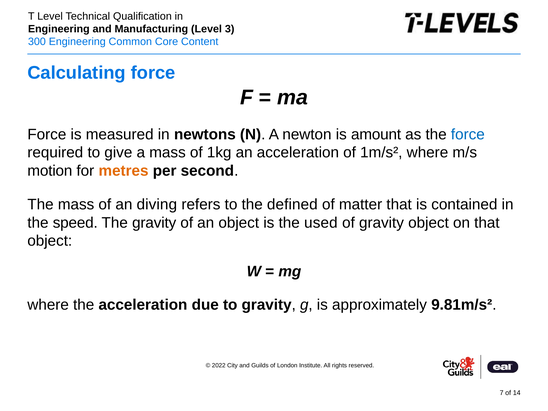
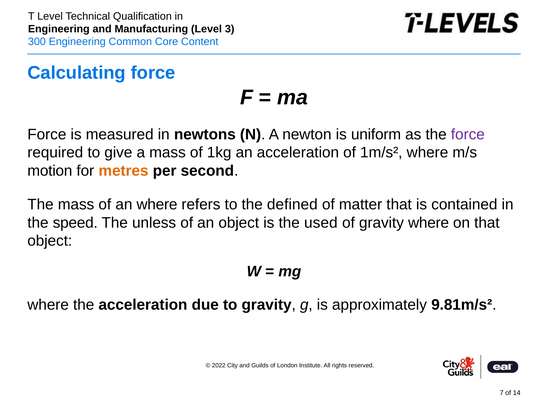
amount: amount -> uniform (376, 134)
force colour: blue -> purple (468, 134)
an diving: diving -> where (157, 204)
The gravity: gravity -> unless (154, 223)
gravity object: object -> where (429, 223)
